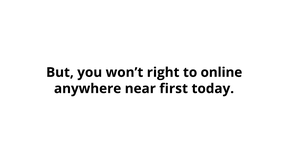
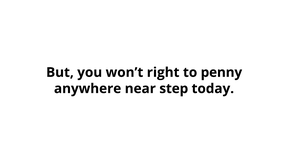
online: online -> penny (221, 72)
first: first -> step (174, 89)
